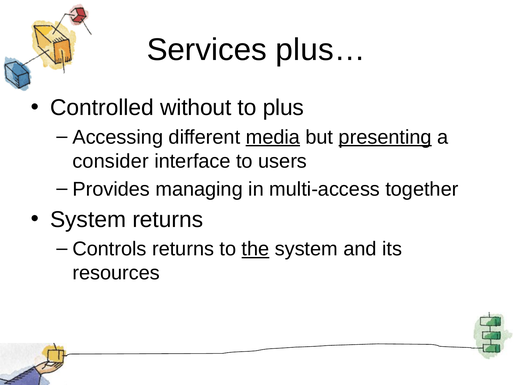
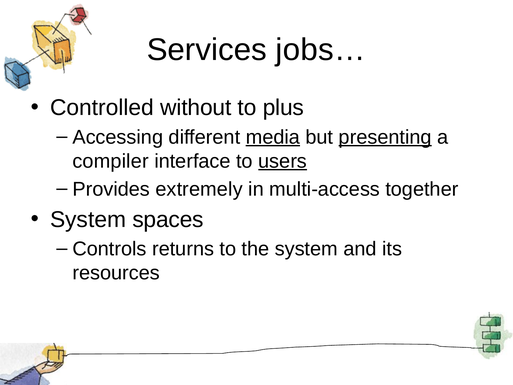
plus…: plus… -> jobs… (321, 50)
consider: consider -> compiler (111, 161)
users underline: none -> present (283, 161)
managing: managing -> extremely (199, 189)
System returns: returns -> spaces (168, 219)
the underline: present -> none (255, 249)
